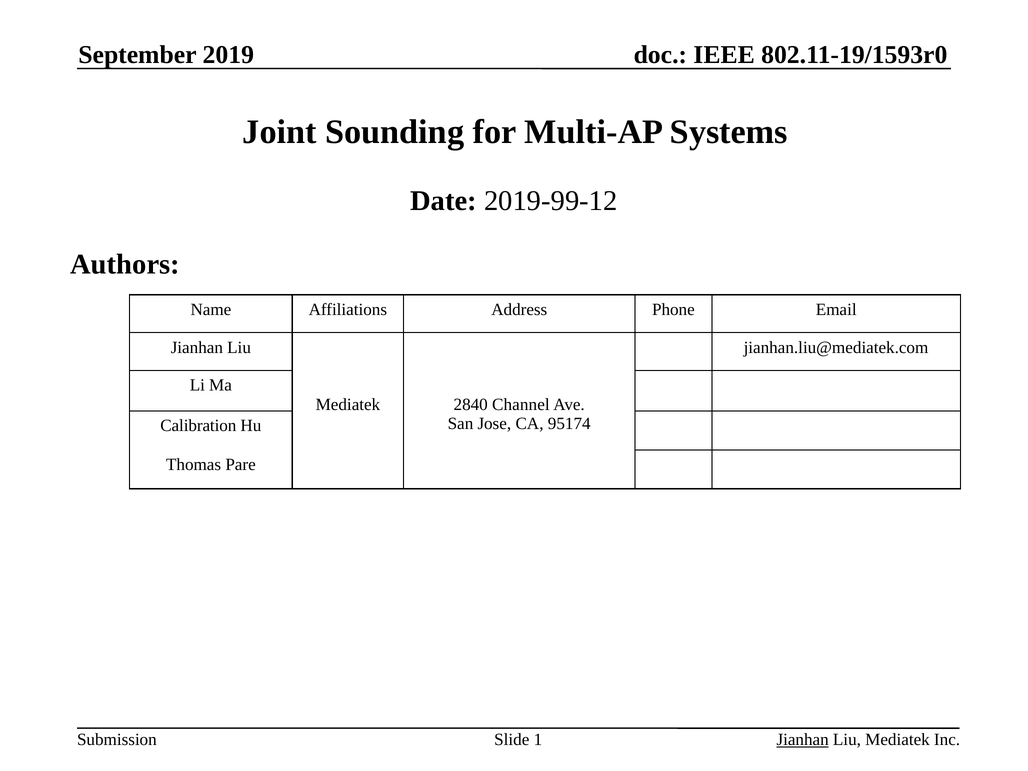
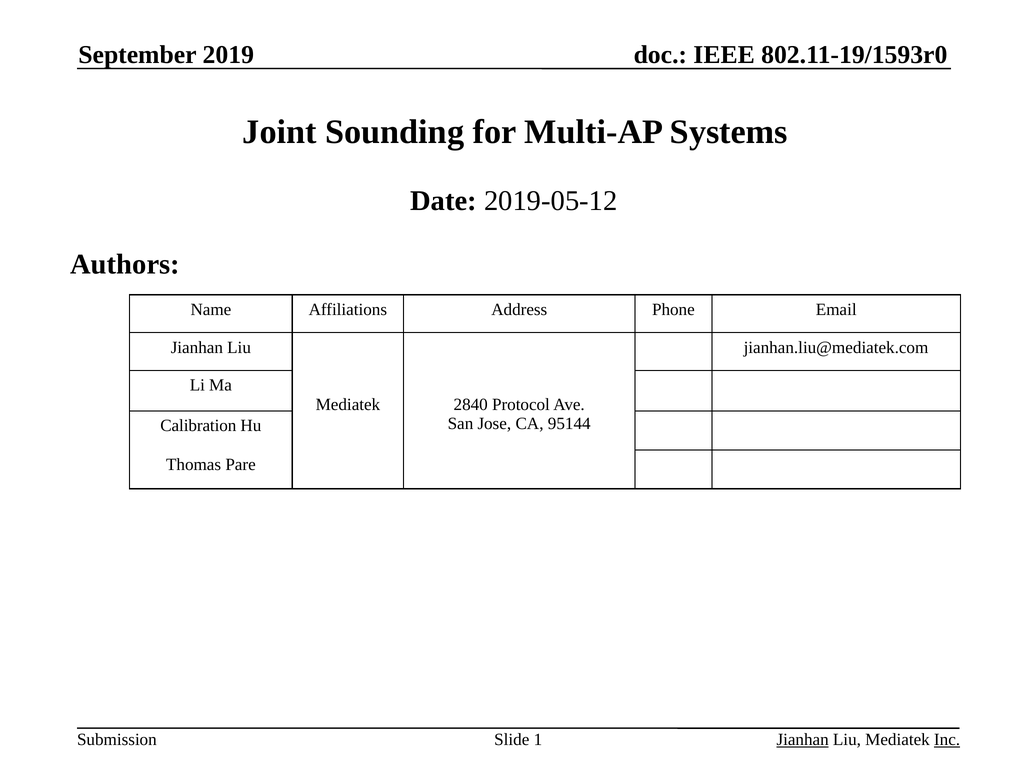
2019-99-12: 2019-99-12 -> 2019-05-12 (551, 201)
Channel: Channel -> Protocol (521, 404)
95174: 95174 -> 95144 (569, 423)
Inc underline: none -> present (947, 739)
